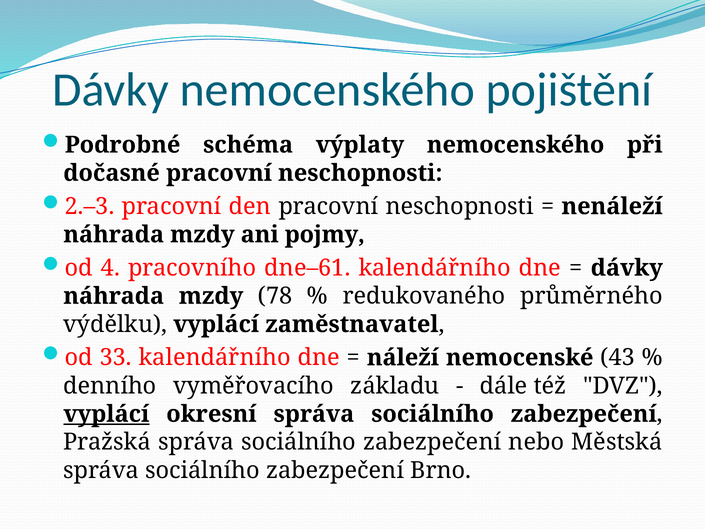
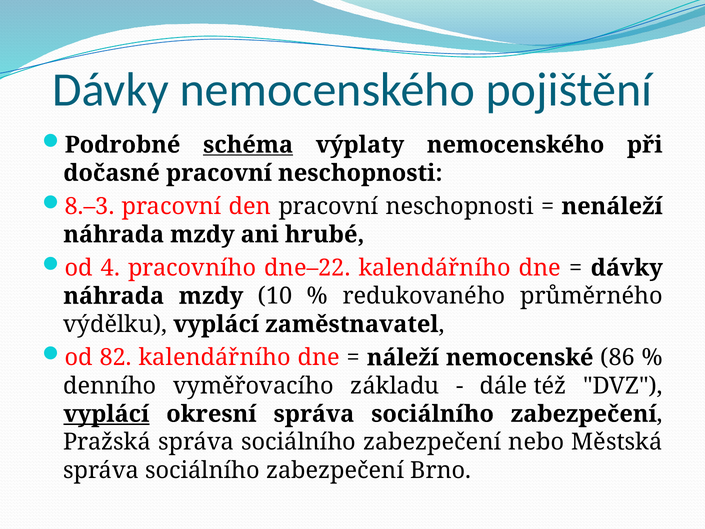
schéma underline: none -> present (248, 145)
2.–3: 2.–3 -> 8.–3 (90, 206)
pojmy: pojmy -> hrubé (325, 234)
dne–61: dne–61 -> dne–22 (307, 268)
78: 78 -> 10 (275, 296)
33: 33 -> 82 (116, 357)
43: 43 -> 86 (618, 357)
